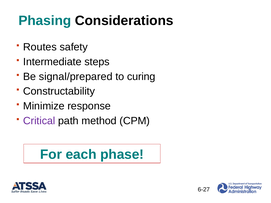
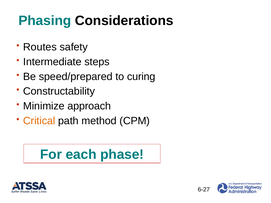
signal/prepared: signal/prepared -> speed/prepared (76, 77)
response: response -> approach (89, 106)
Critical colour: purple -> orange (39, 121)
